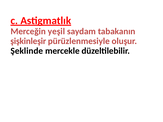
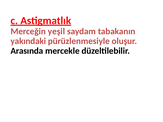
şişkinleşir: şişkinleşir -> yakındaki (28, 41)
Şeklinde: Şeklinde -> Arasında (27, 51)
